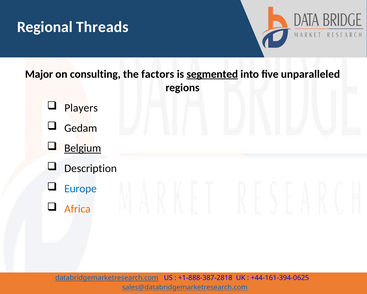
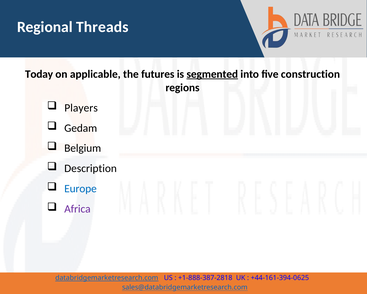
Major: Major -> Today (39, 74)
consulting: consulting -> applicable (95, 74)
factors: factors -> futures (158, 74)
unparalleled: unparalleled -> construction (310, 74)
Belgium underline: present -> none (83, 148)
Africa colour: orange -> purple (77, 209)
